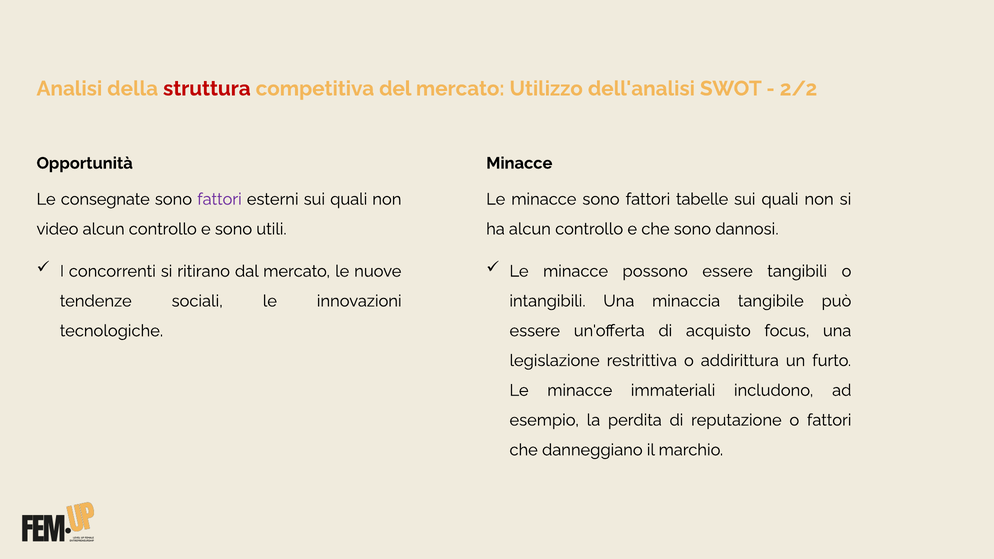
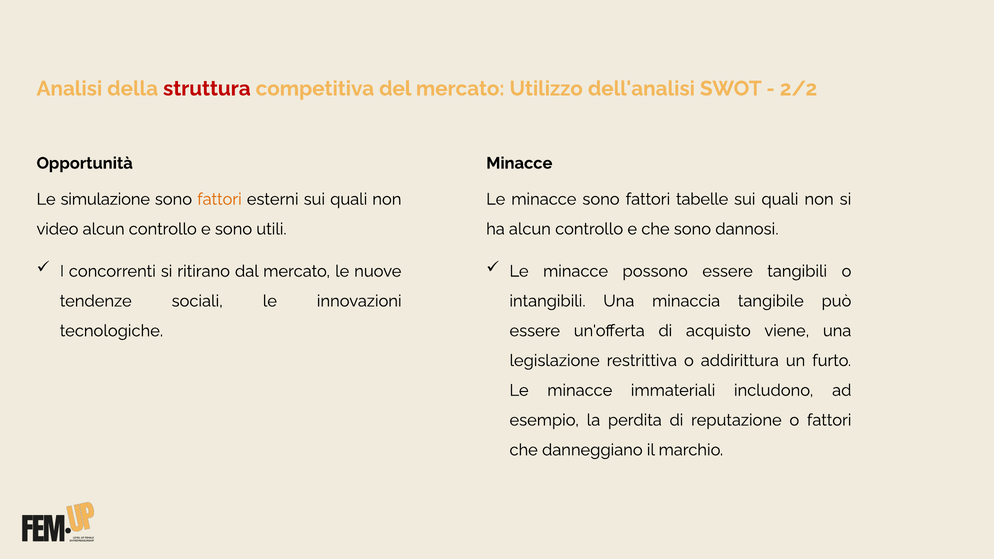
consegnate: consegnate -> simulazione (105, 199)
fattori colour: purple -> orange (219, 199)
focus: focus -> viene (787, 331)
